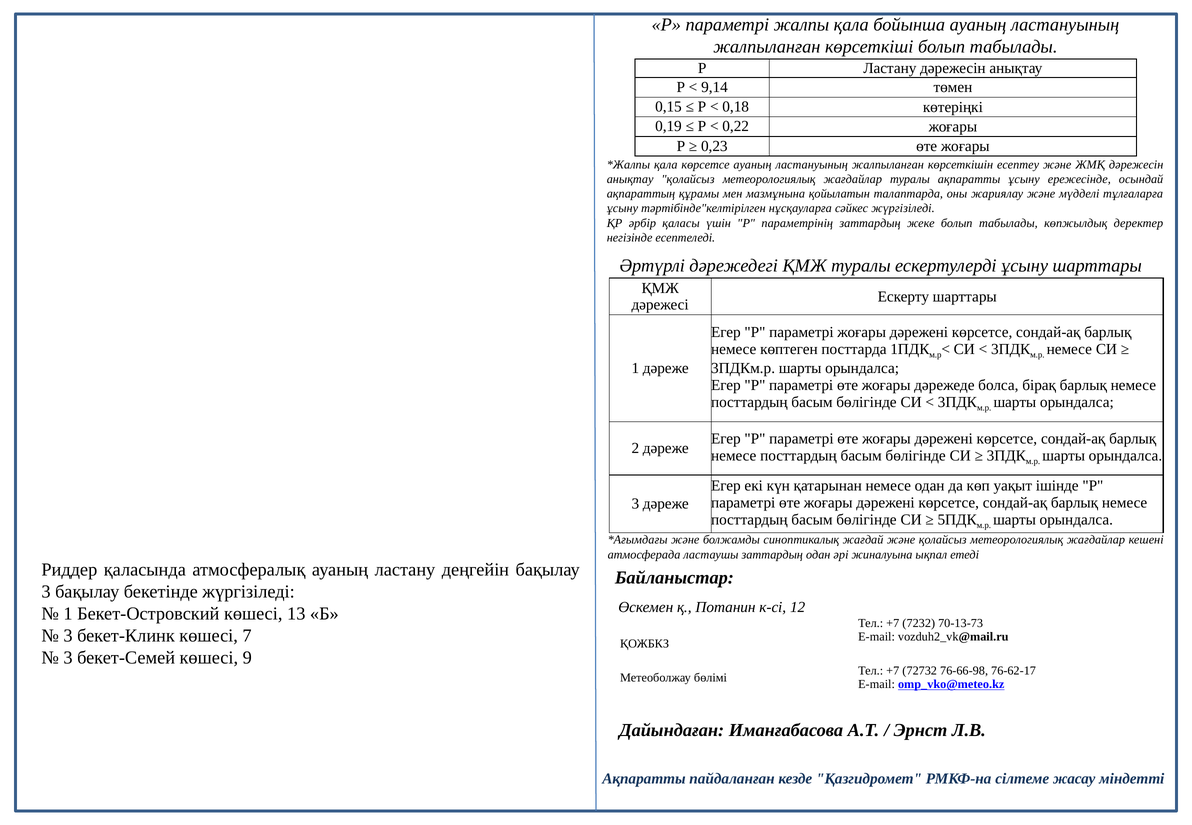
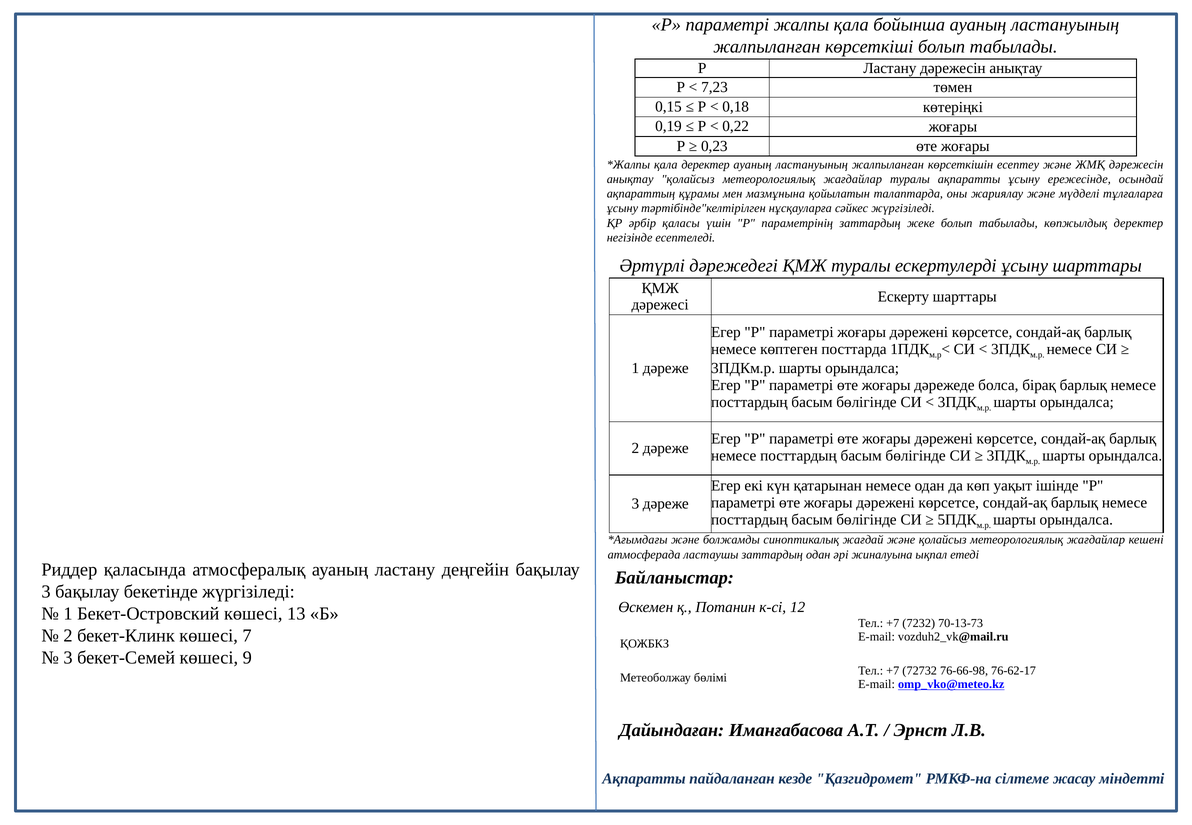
9,14: 9,14 -> 7,23 (715, 87)
қала көрсетсе: көрсетсе -> деректер (706, 165)
3: 3 -> 2 (68, 636)
